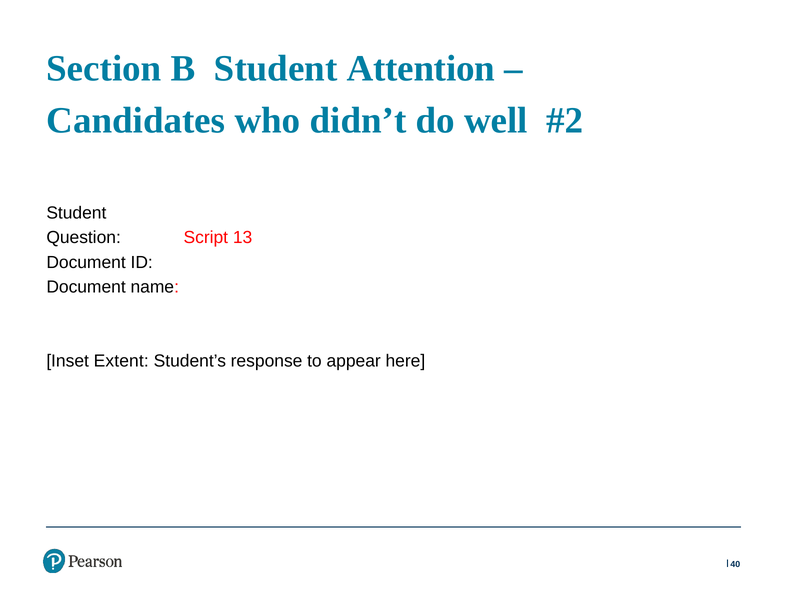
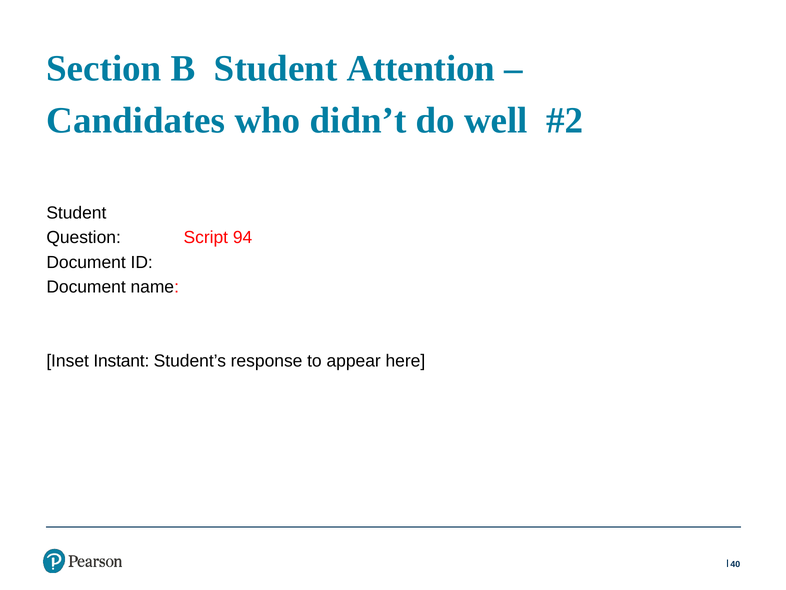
13: 13 -> 94 (243, 237)
Extent: Extent -> Instant (121, 361)
